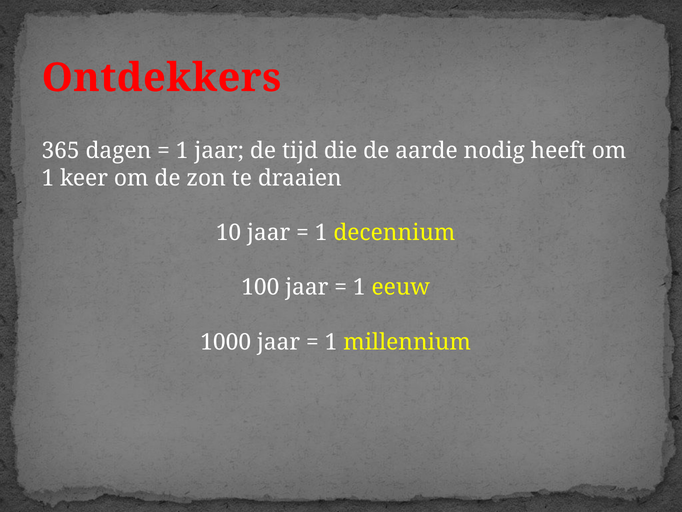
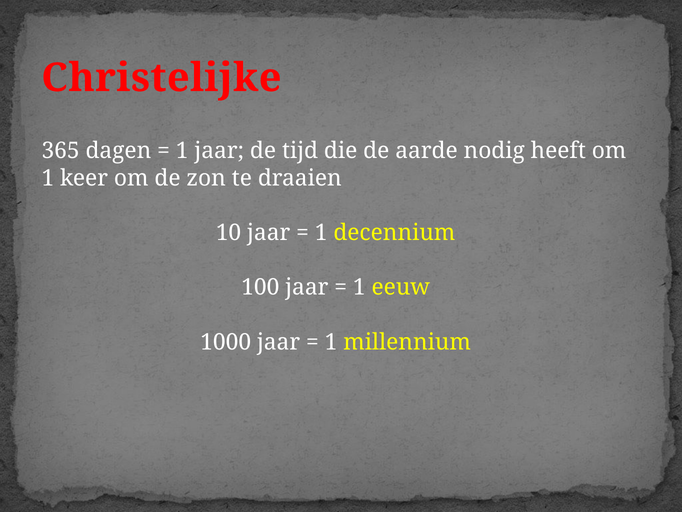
Ontdekkers: Ontdekkers -> Christelijke (161, 78)
